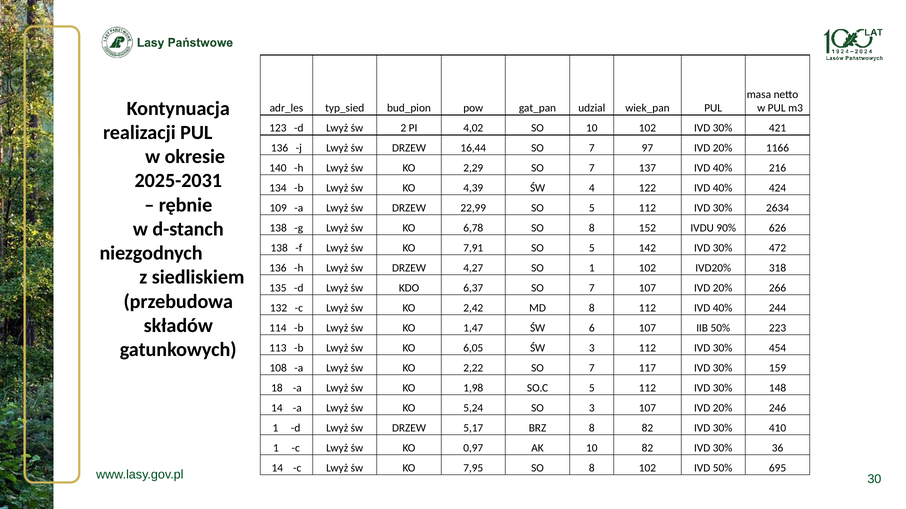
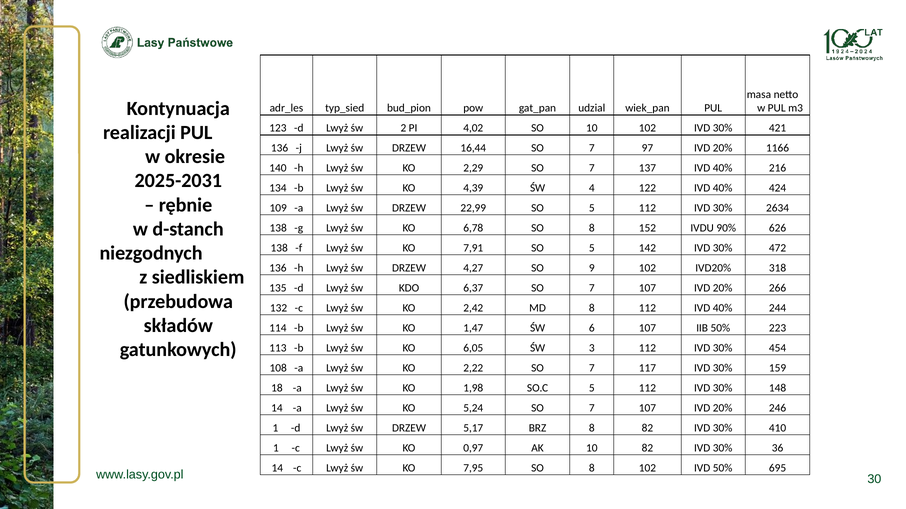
SO 1: 1 -> 9 (592, 268)
5,24 SO 3: 3 -> 7 (592, 409)
